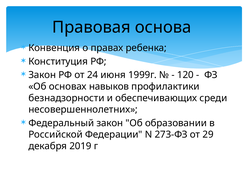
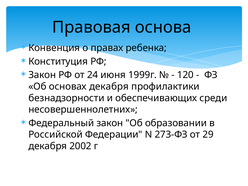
основах навыков: навыков -> декабря (109, 86)
2019: 2019 -> 2002 (80, 146)
